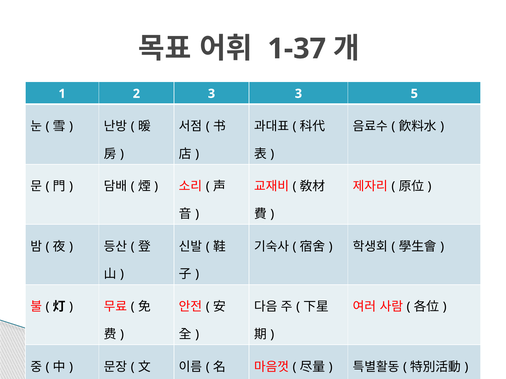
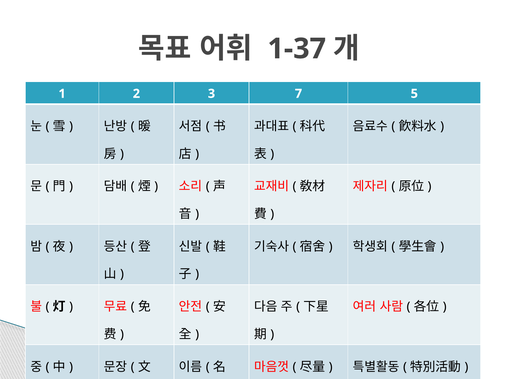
3 3: 3 -> 7 (298, 94)
